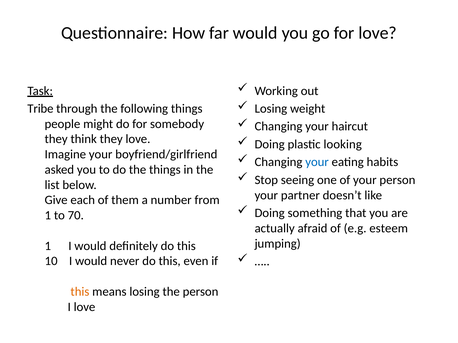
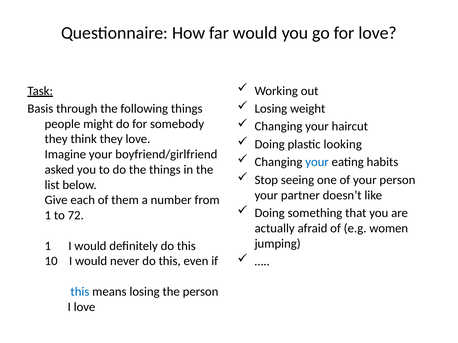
Tribe: Tribe -> Basis (40, 109)
70: 70 -> 72 (76, 216)
esteem: esteem -> women (389, 229)
this colour: orange -> blue (80, 292)
